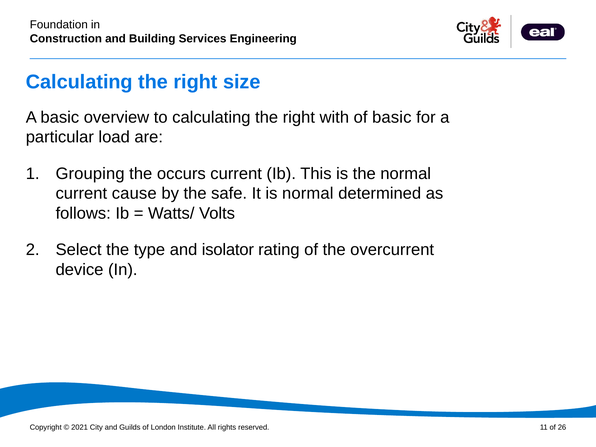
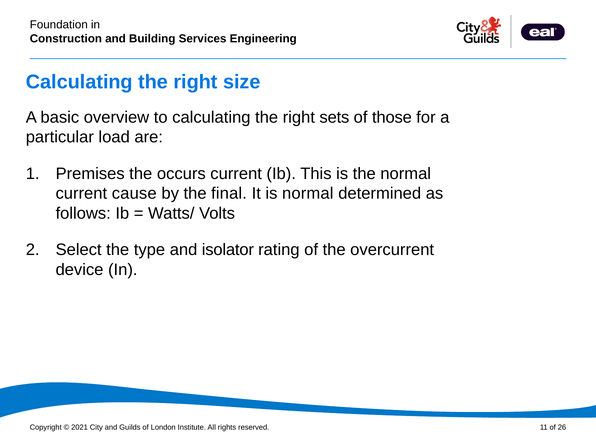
with: with -> sets (334, 117)
of basic: basic -> those (392, 117)
Grouping: Grouping -> Premises (90, 174)
safe: safe -> final (229, 193)
